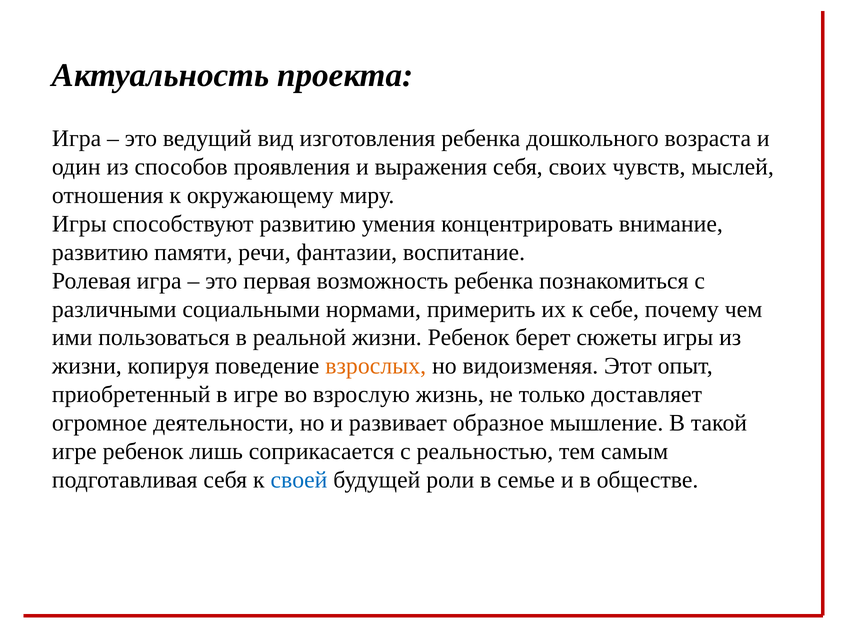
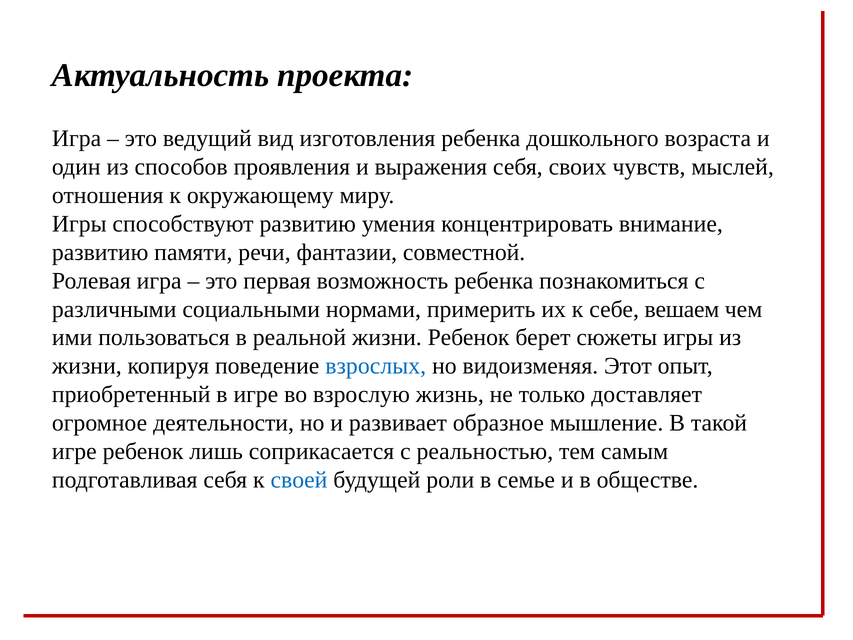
воспитание: воспитание -> совместной (464, 252)
почему: почему -> вешаем (682, 309)
взрослых colour: orange -> blue (376, 366)
